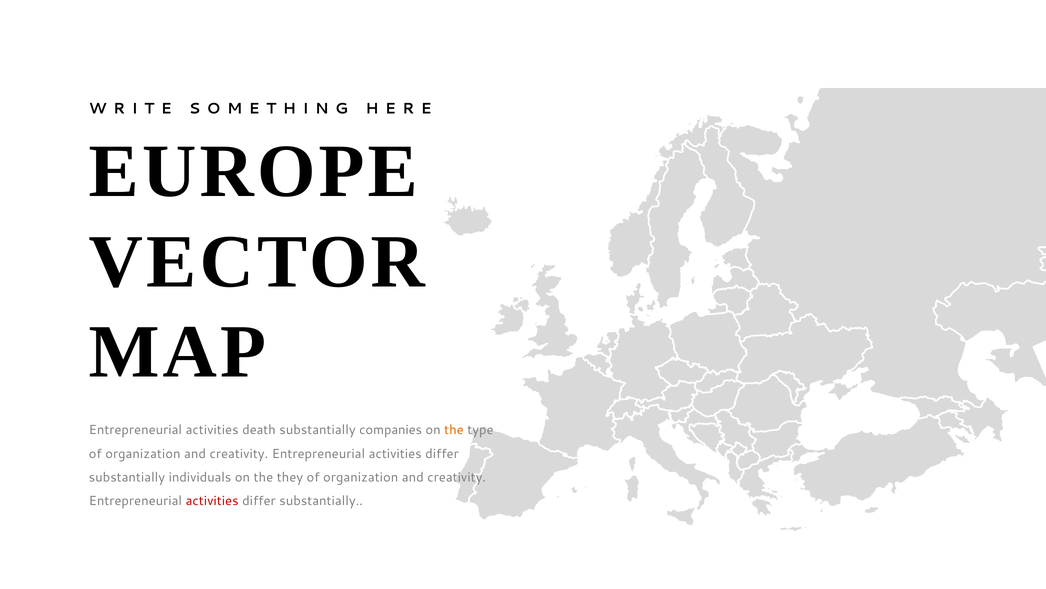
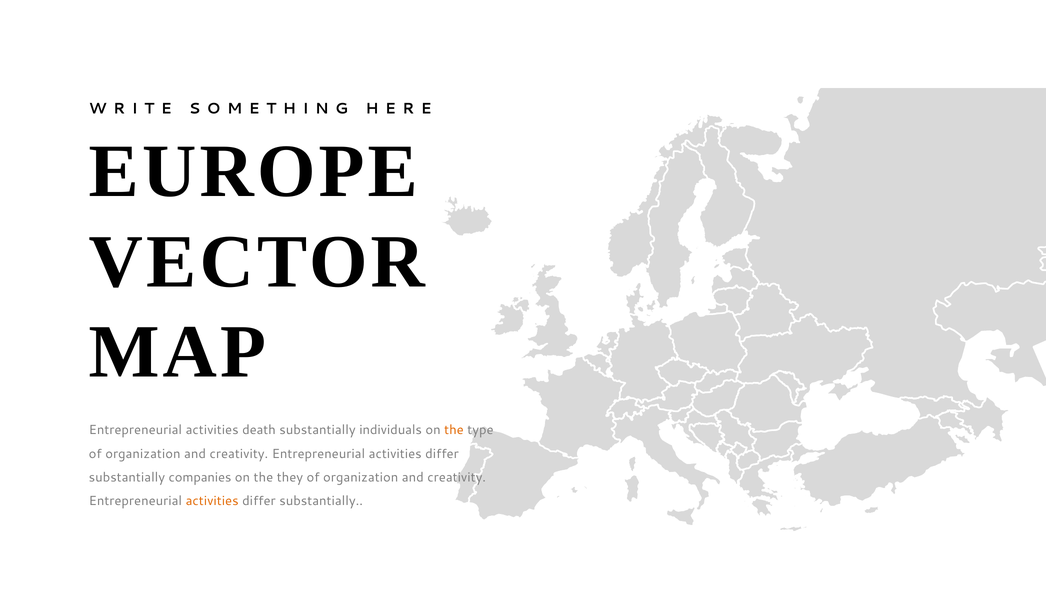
companies: companies -> individuals (391, 430)
individuals: individuals -> companies (200, 477)
activities colour: red -> orange (212, 500)
